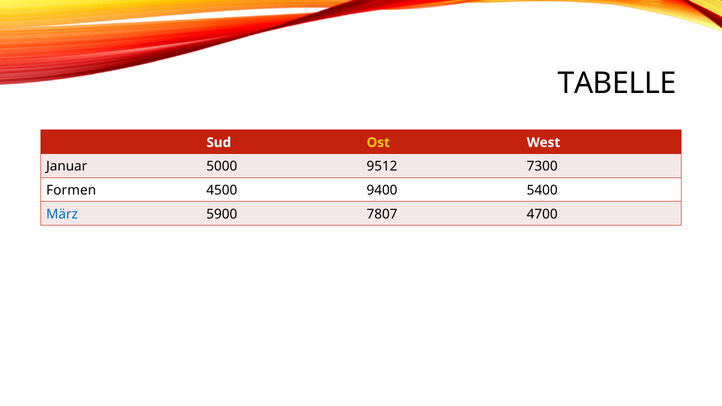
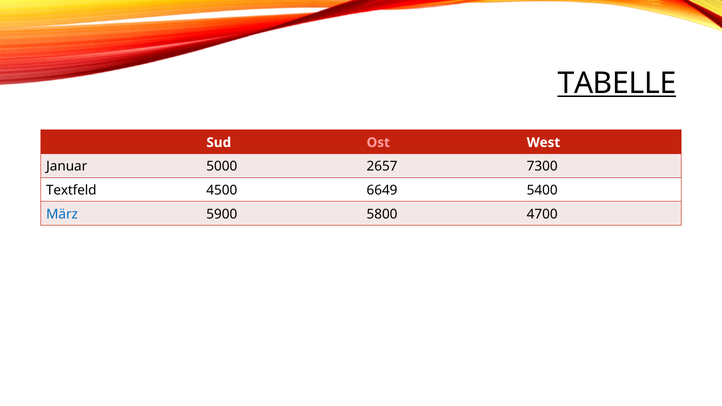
TABELLE underline: none -> present (617, 83)
Ost colour: yellow -> pink (378, 143)
9512: 9512 -> 2657 (382, 166)
Formen: Formen -> Textfeld (71, 190)
9400: 9400 -> 6649 (382, 190)
7807: 7807 -> 5800 (382, 214)
